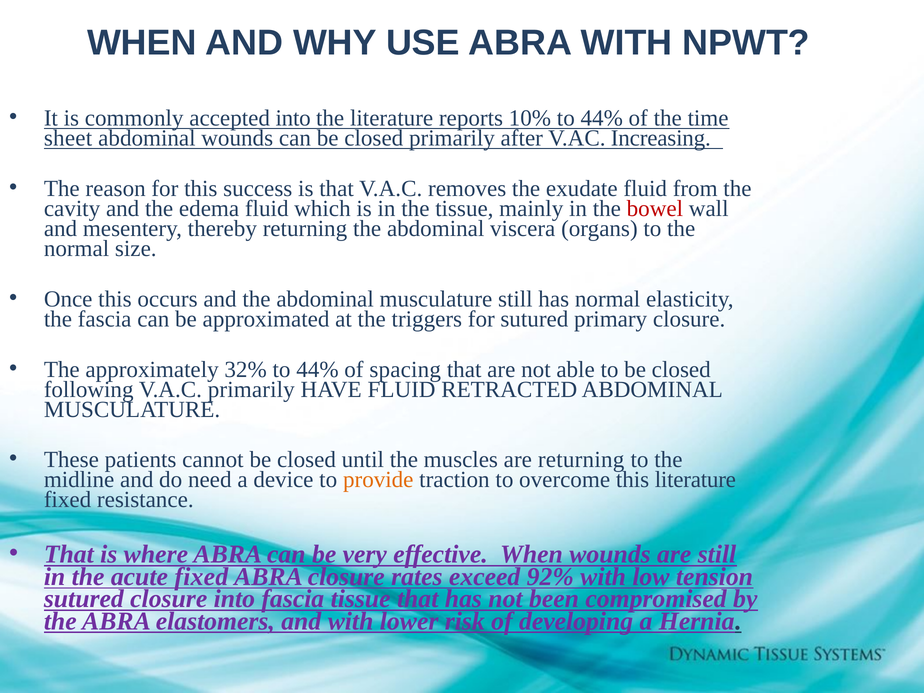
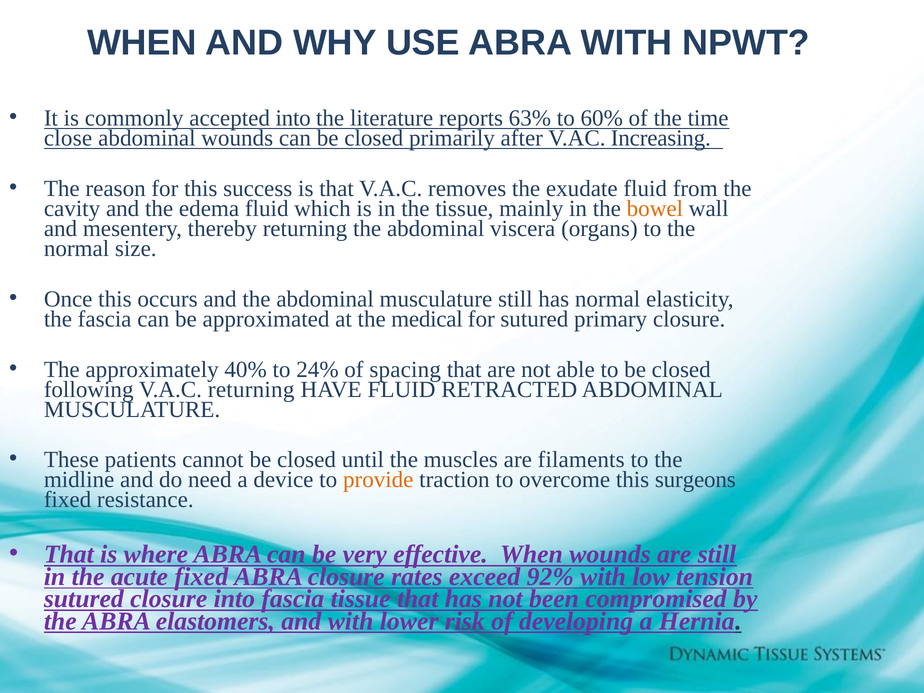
10%: 10% -> 63% (530, 118)
44%: 44% -> 60% (602, 118)
sheet: sheet -> close (68, 138)
bowel colour: red -> orange (655, 209)
triggers: triggers -> medical (427, 319)
32%: 32% -> 40% (246, 369)
44%: 44% -> 24% (317, 369)
V.A.C primarily: primarily -> returning (251, 389)
are returning: returning -> filaments (581, 460)
this literature: literature -> surgeons (695, 480)
